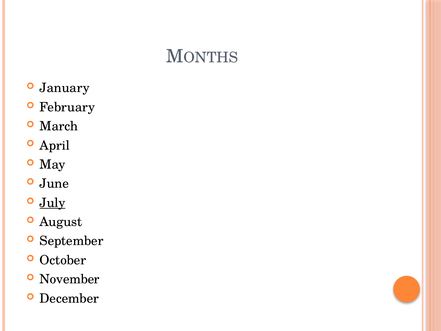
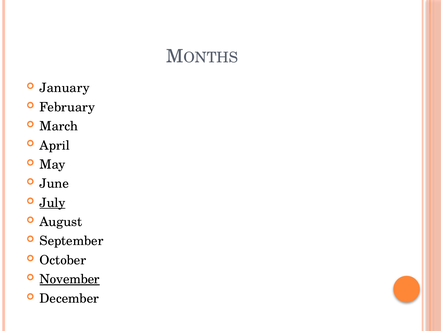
November underline: none -> present (70, 279)
